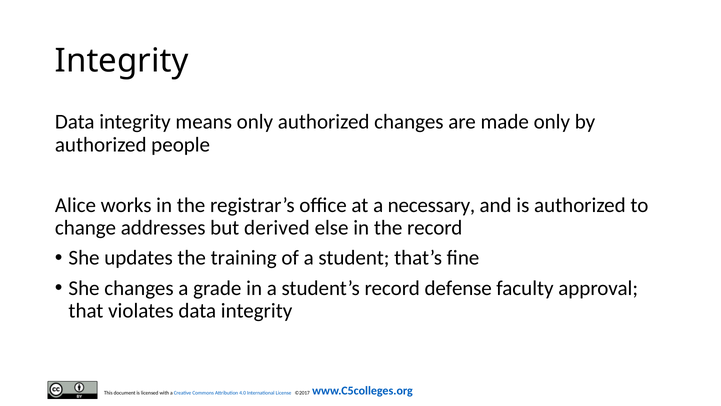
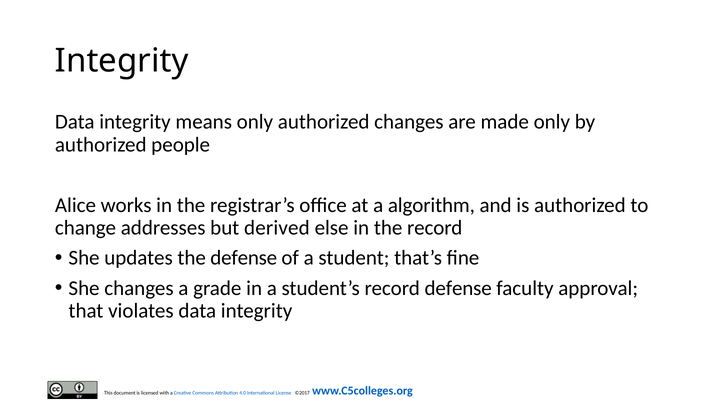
necessary: necessary -> algorithm (431, 205)
the training: training -> defense (244, 258)
